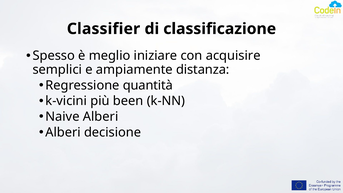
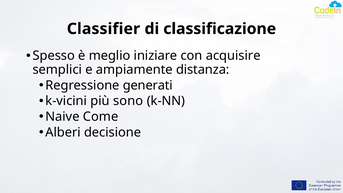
quantità: quantità -> generati (148, 85)
been: been -> sono (128, 101)
Naive Alberi: Alberi -> Come (101, 117)
